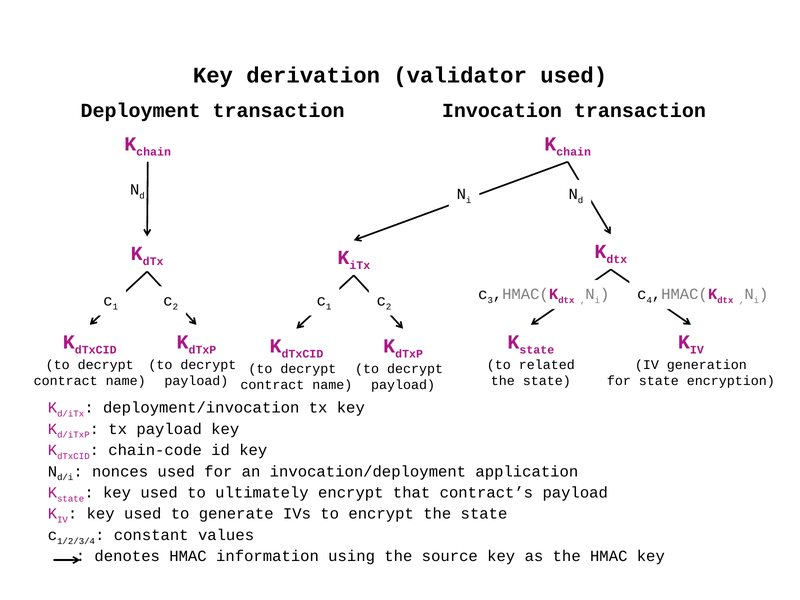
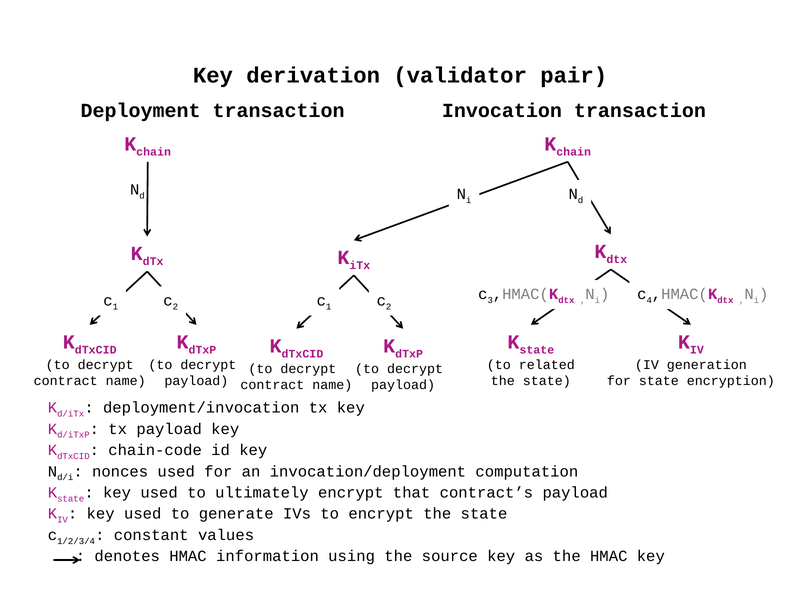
validator used: used -> pair (574, 76)
application: application -> computation (527, 471)
